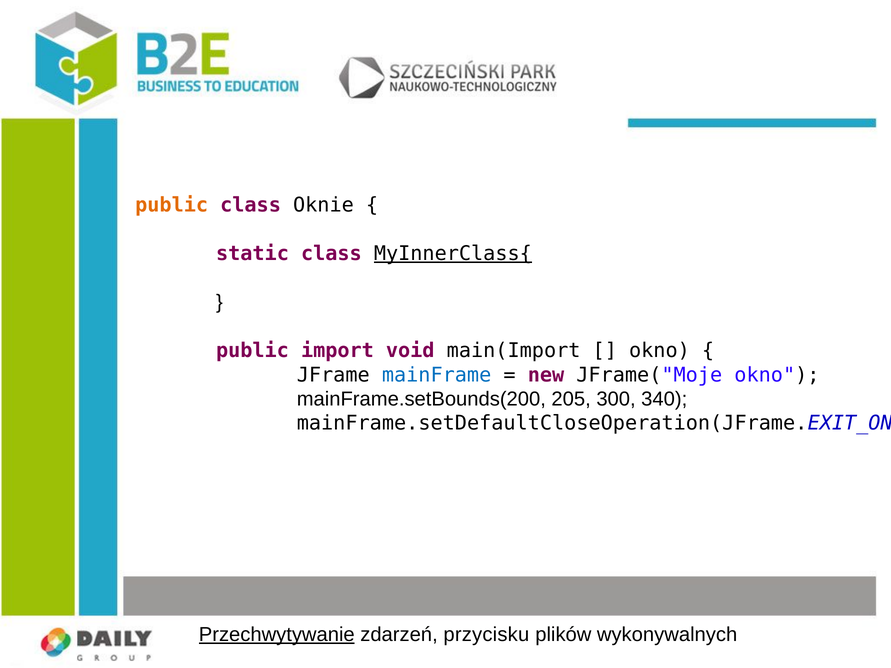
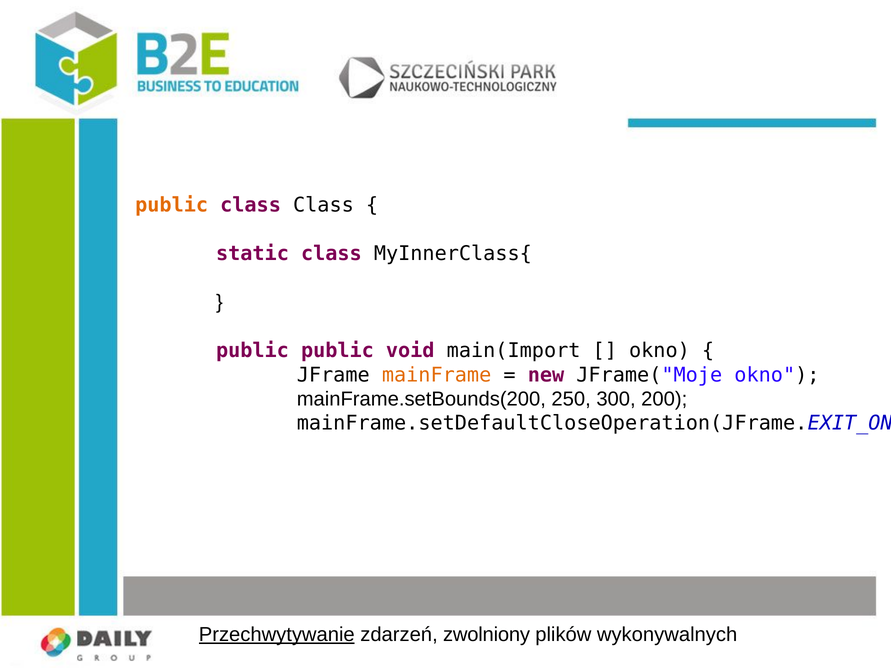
class Oknie: Oknie -> Class (323, 205)
MyInnerClass{ underline: present -> none (453, 254)
public import: import -> public (337, 351)
mainFrame colour: blue -> orange (437, 375)
205: 205 -> 250 (571, 399)
340: 340 -> 200 (664, 399)
przycisku: przycisku -> zwolniony (487, 635)
